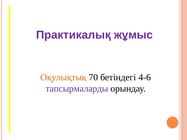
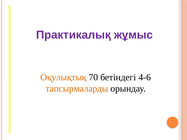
тапсырмаларды colour: purple -> orange (77, 89)
